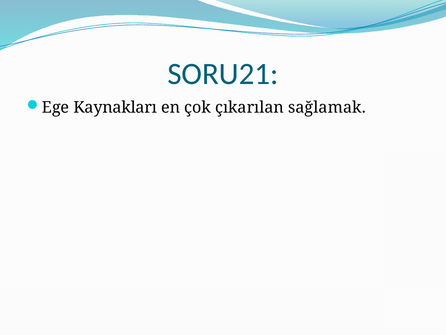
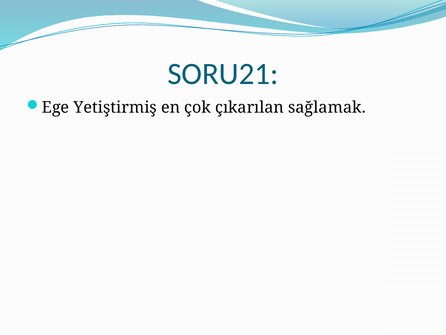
Kaynakları: Kaynakları -> Yetiştirmiş (115, 107)
